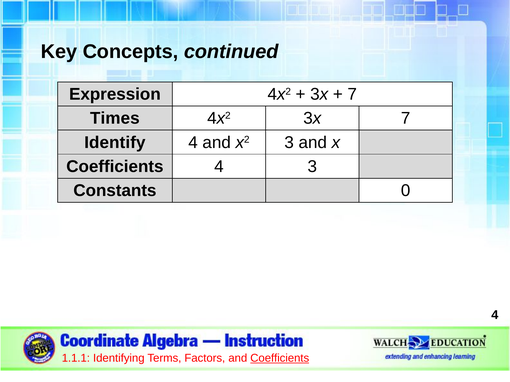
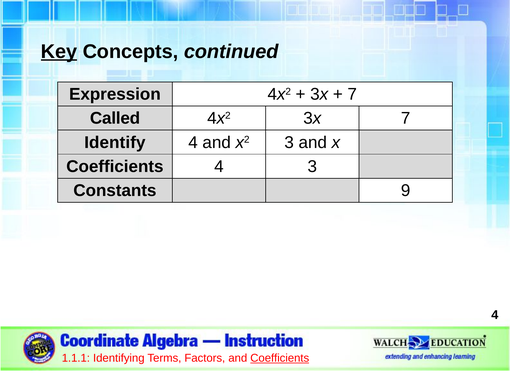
Key underline: none -> present (59, 52)
Times: Times -> Called (115, 119)
0: 0 -> 9 (406, 191)
